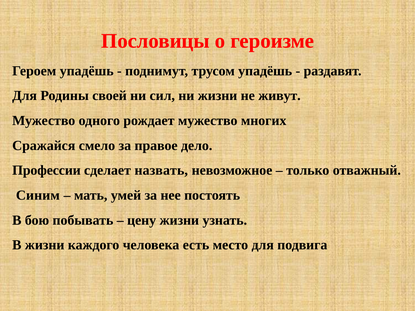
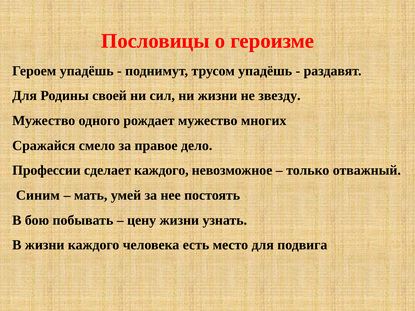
живут: живут -> звезду (279, 96)
сделает назвать: назвать -> каждого (161, 171)
